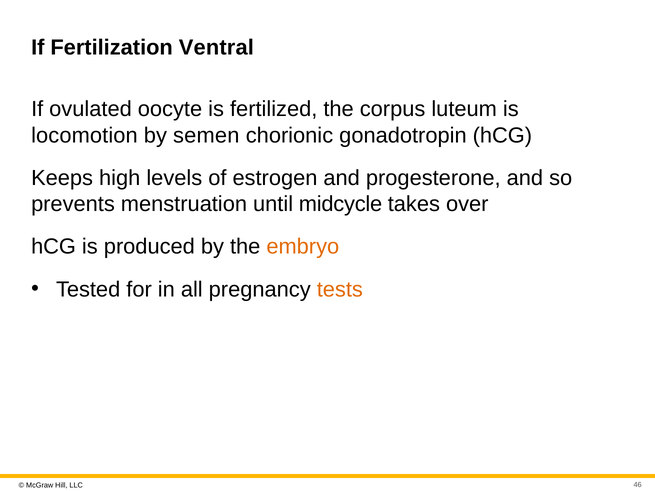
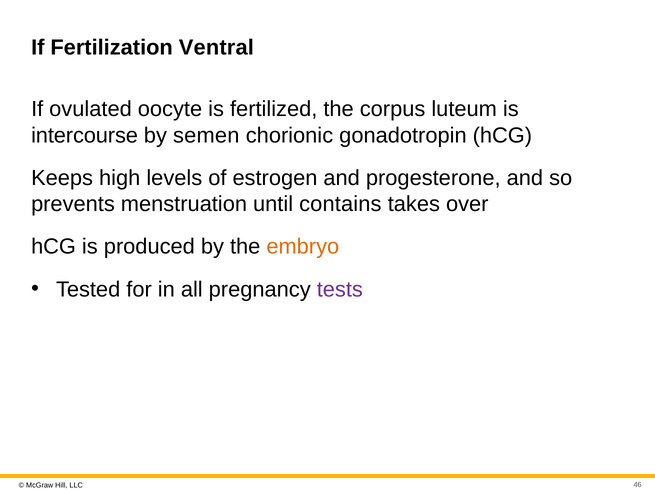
locomotion: locomotion -> intercourse (85, 136)
midcycle: midcycle -> contains (340, 204)
tests colour: orange -> purple (340, 289)
